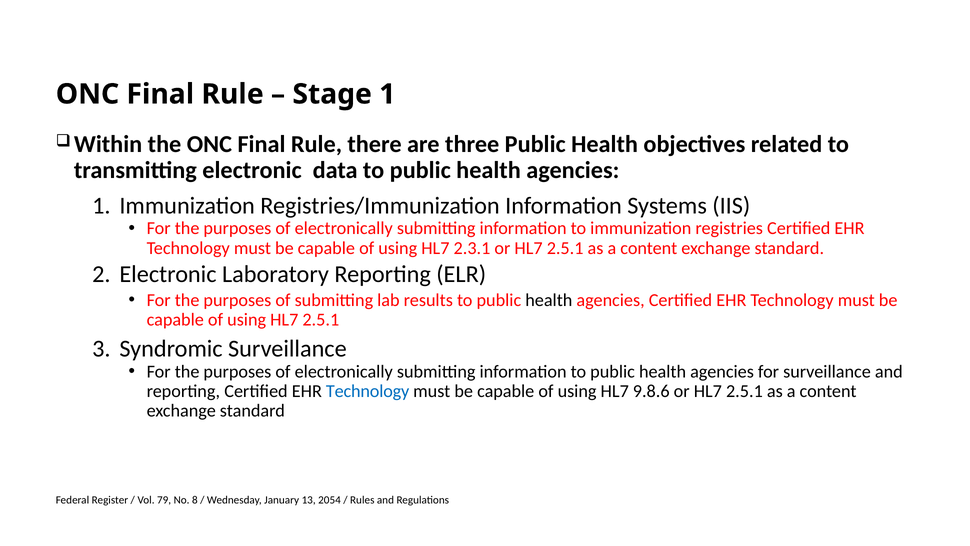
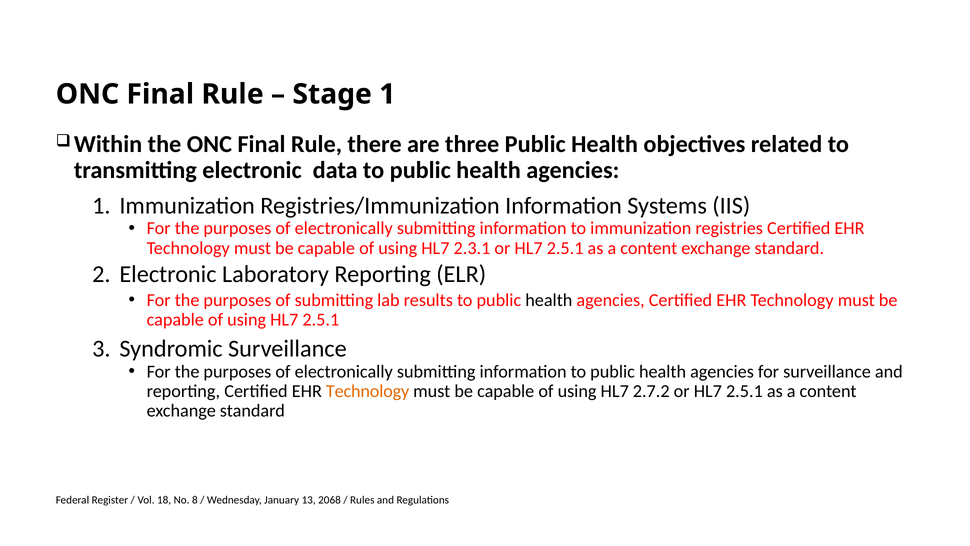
Technology colour: blue -> orange (368, 391)
9.8.6: 9.8.6 -> 2.7.2 (651, 391)
79: 79 -> 18 (164, 500)
2054: 2054 -> 2068 (330, 500)
